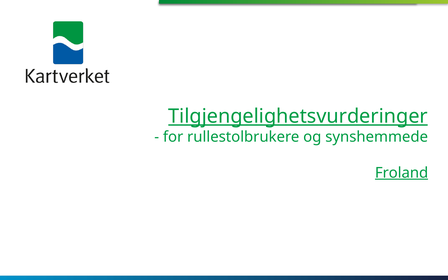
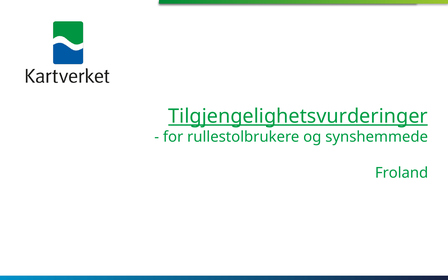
Froland underline: present -> none (402, 173)
